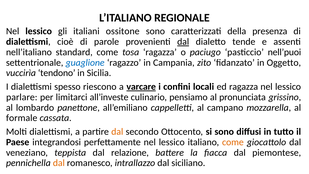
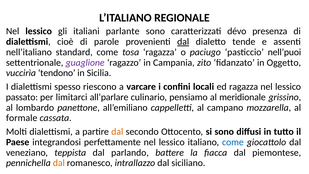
ossitone: ossitone -> parlante (123, 31)
della: della -> dévo (237, 31)
guaglione colour: blue -> purple (85, 63)
varcare underline: present -> none (141, 87)
parlare: parlare -> passato (22, 97)
all’investe: all’investe -> all’parlare (109, 97)
pronunciata: pronunciata -> meridionale (242, 97)
come colour: orange -> blue (233, 142)
relazione: relazione -> parlando (130, 152)
